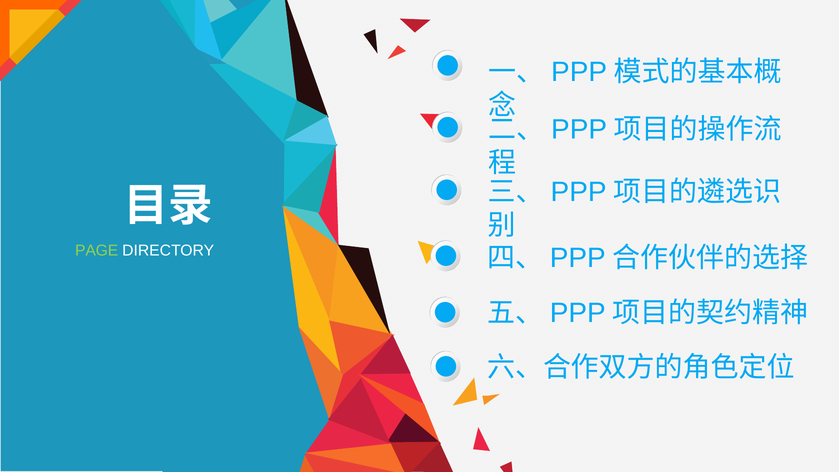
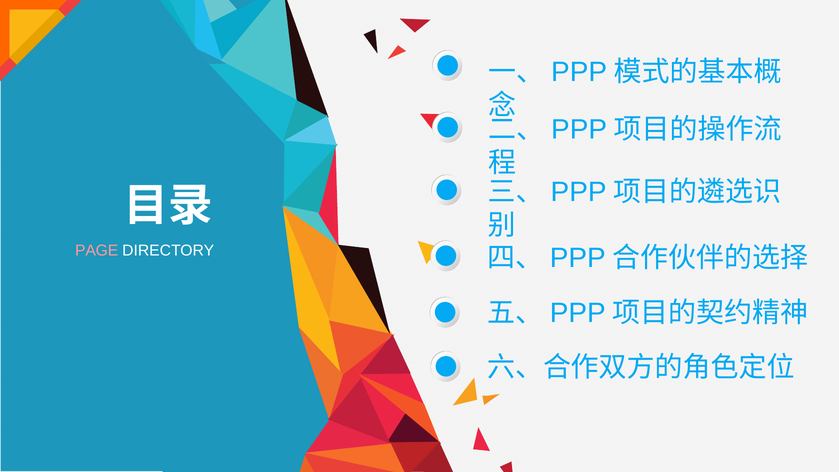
PAGE colour: light green -> pink (97, 251)
